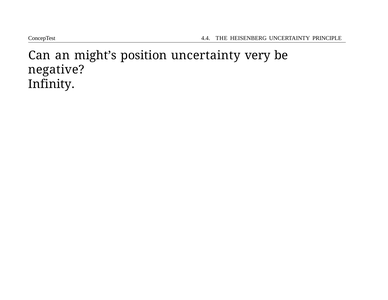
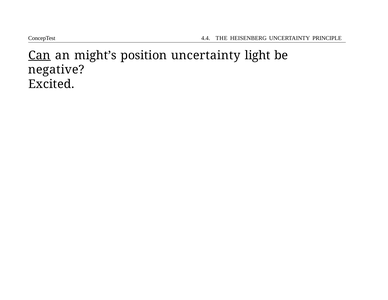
Can underline: none -> present (39, 55)
very: very -> light (258, 55)
Infinity: Infinity -> Excited (51, 84)
